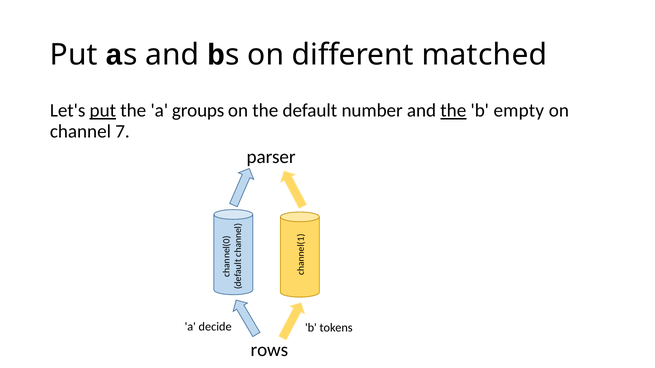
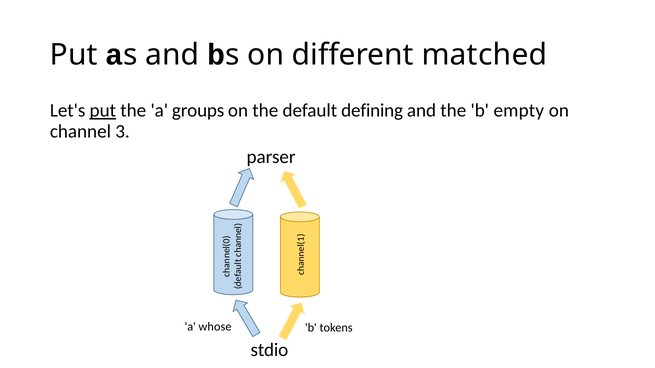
number: number -> defining (372, 111)
the underline: present -> none (453, 111)
7: 7 -> 3 (123, 131)
decide: decide -> whose (215, 327)
rows: rows -> stdio (269, 350)
